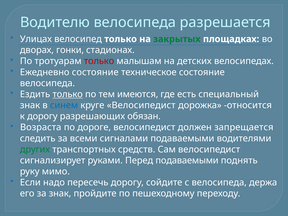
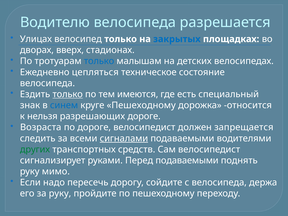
закрытых colour: green -> blue (177, 39)
гонки: гонки -> вверх (70, 50)
только colour: red -> blue (99, 61)
Ежедневно состояние: состояние -> цепляться (95, 72)
круге Велосипедист: Велосипедист -> Пешеходному (141, 105)
к дорогу: дорогу -> нельзя (42, 116)
разрешающих обязан: обязан -> дороге (144, 116)
сигналами underline: none -> present (124, 138)
за знак: знак -> руку (60, 194)
